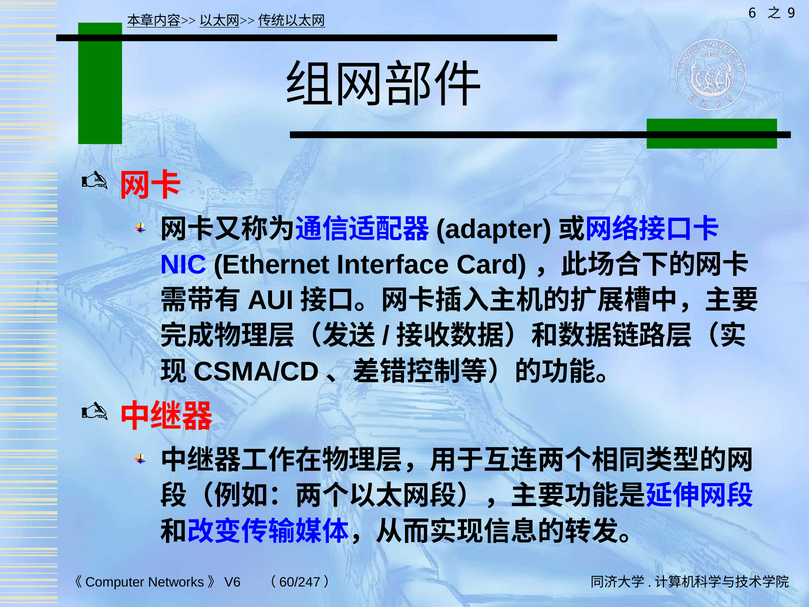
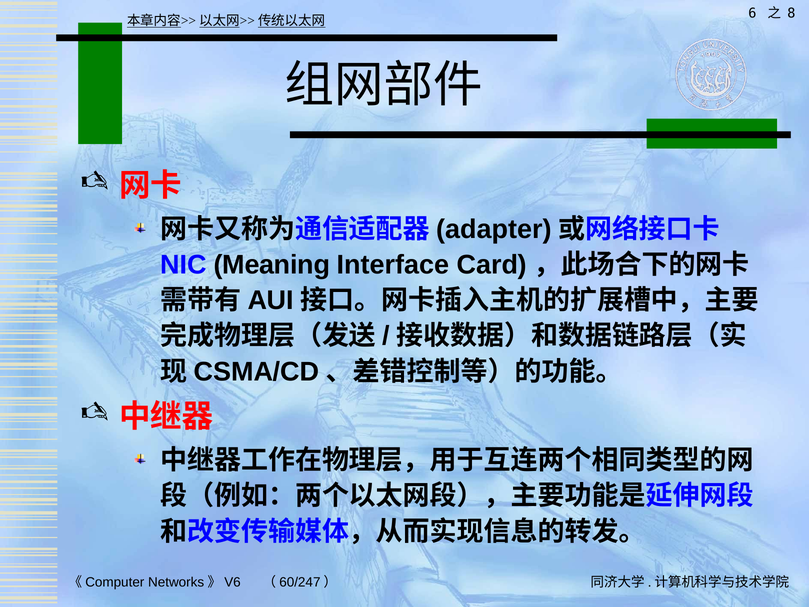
9: 9 -> 8 (791, 13)
Ethernet: Ethernet -> Meaning (272, 265)
